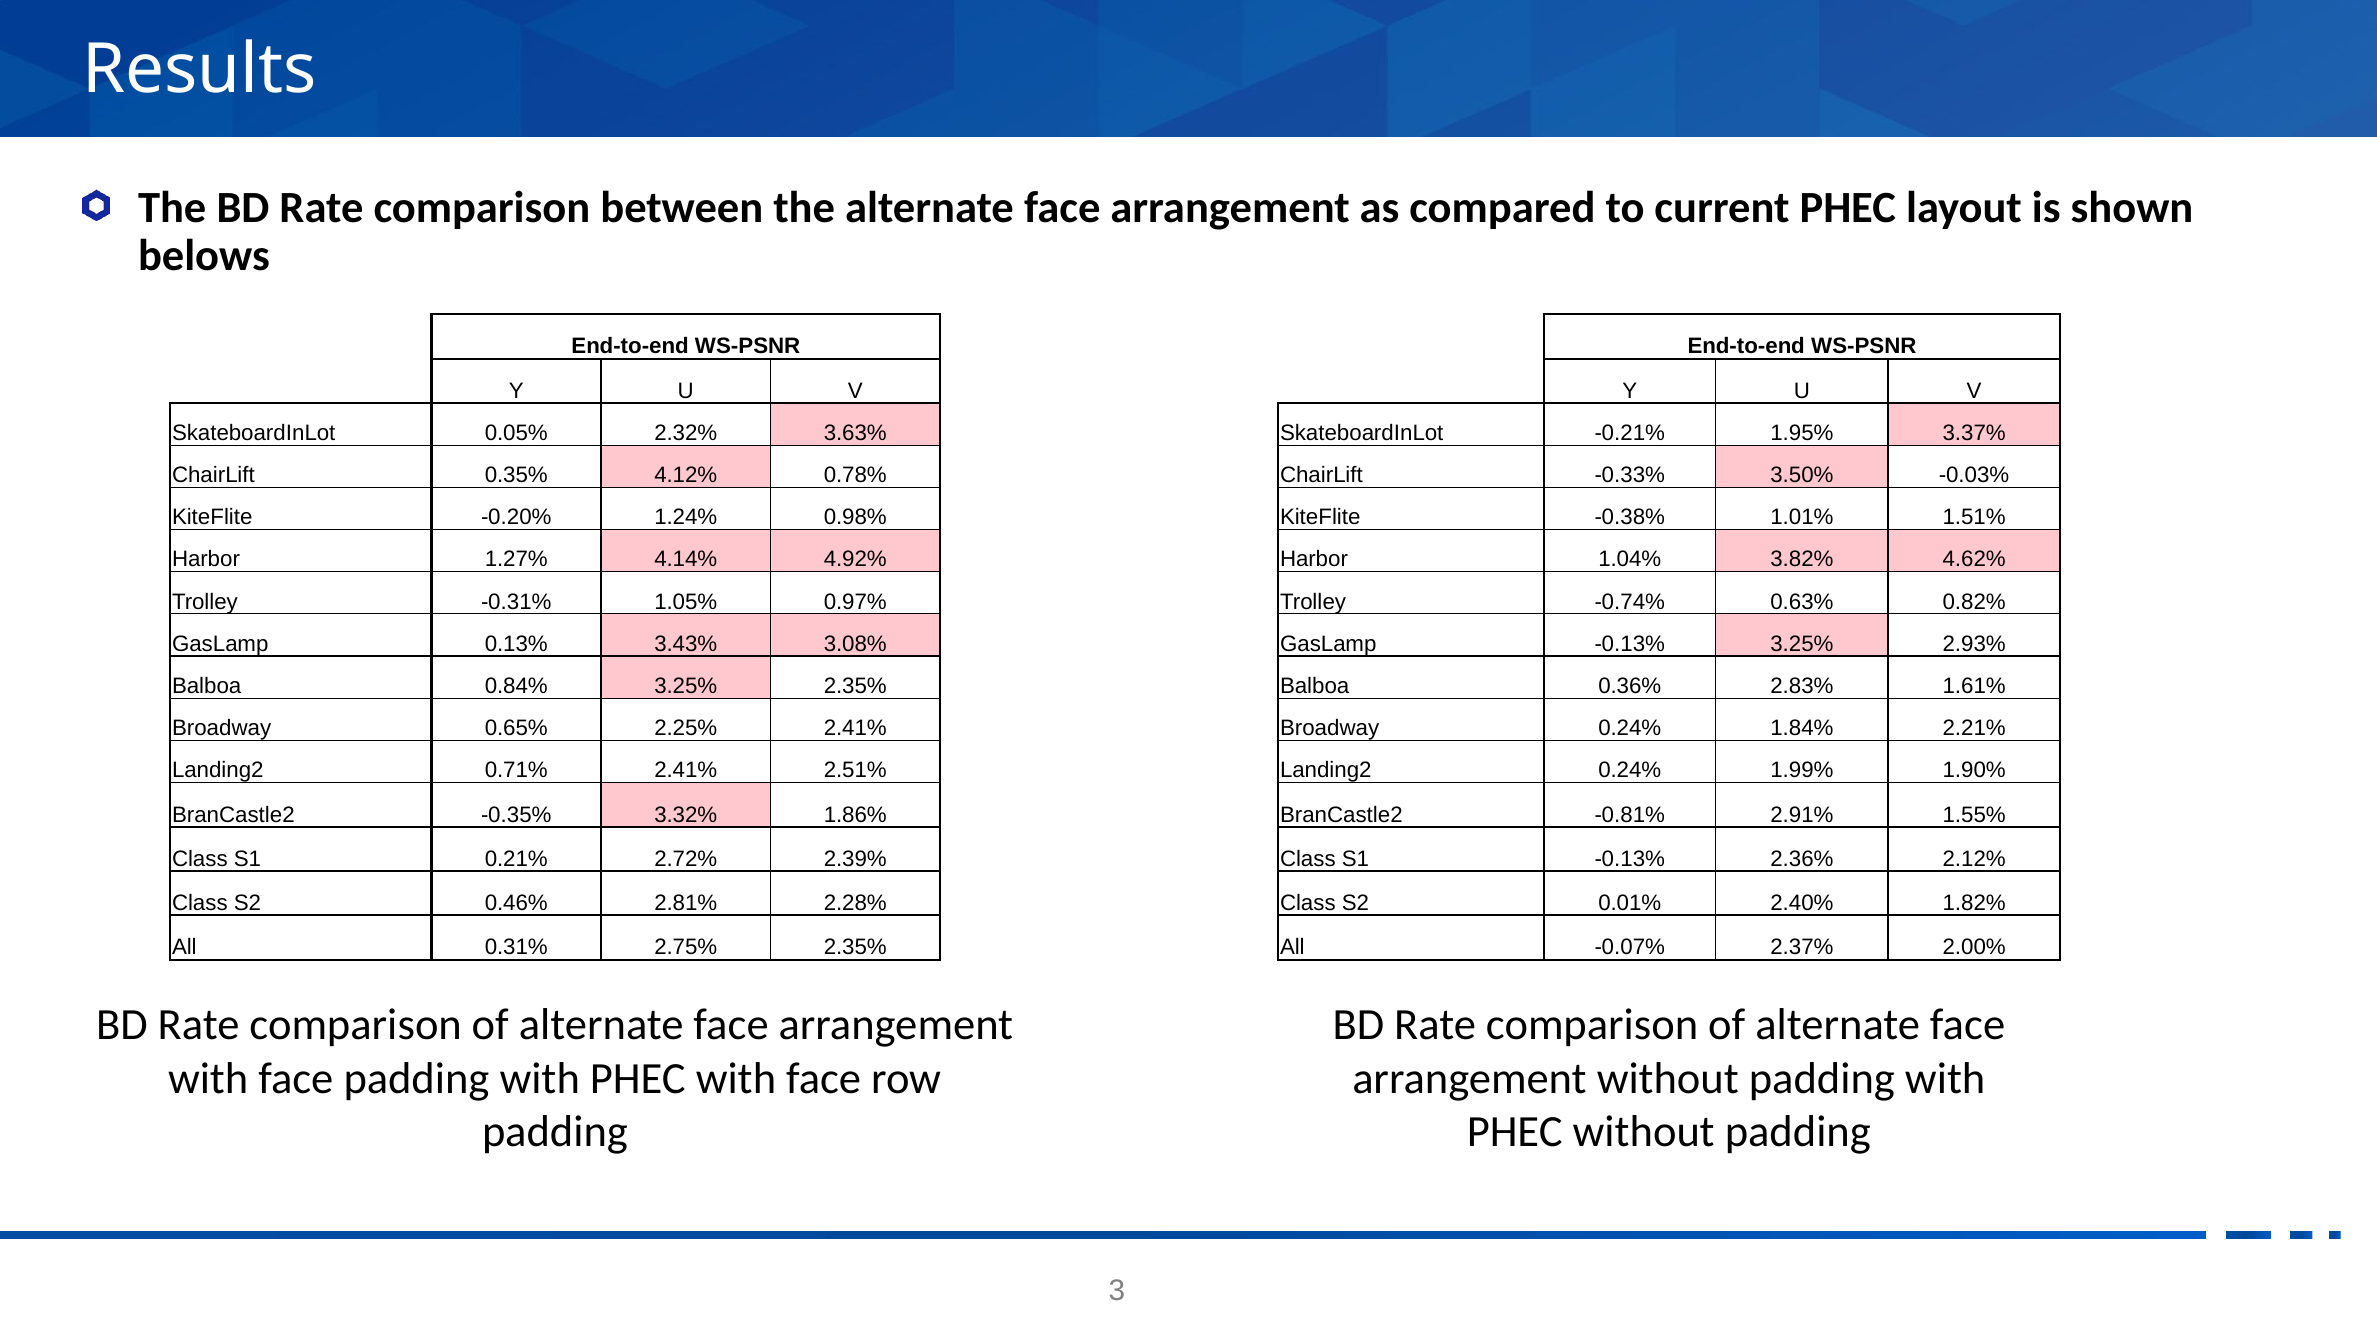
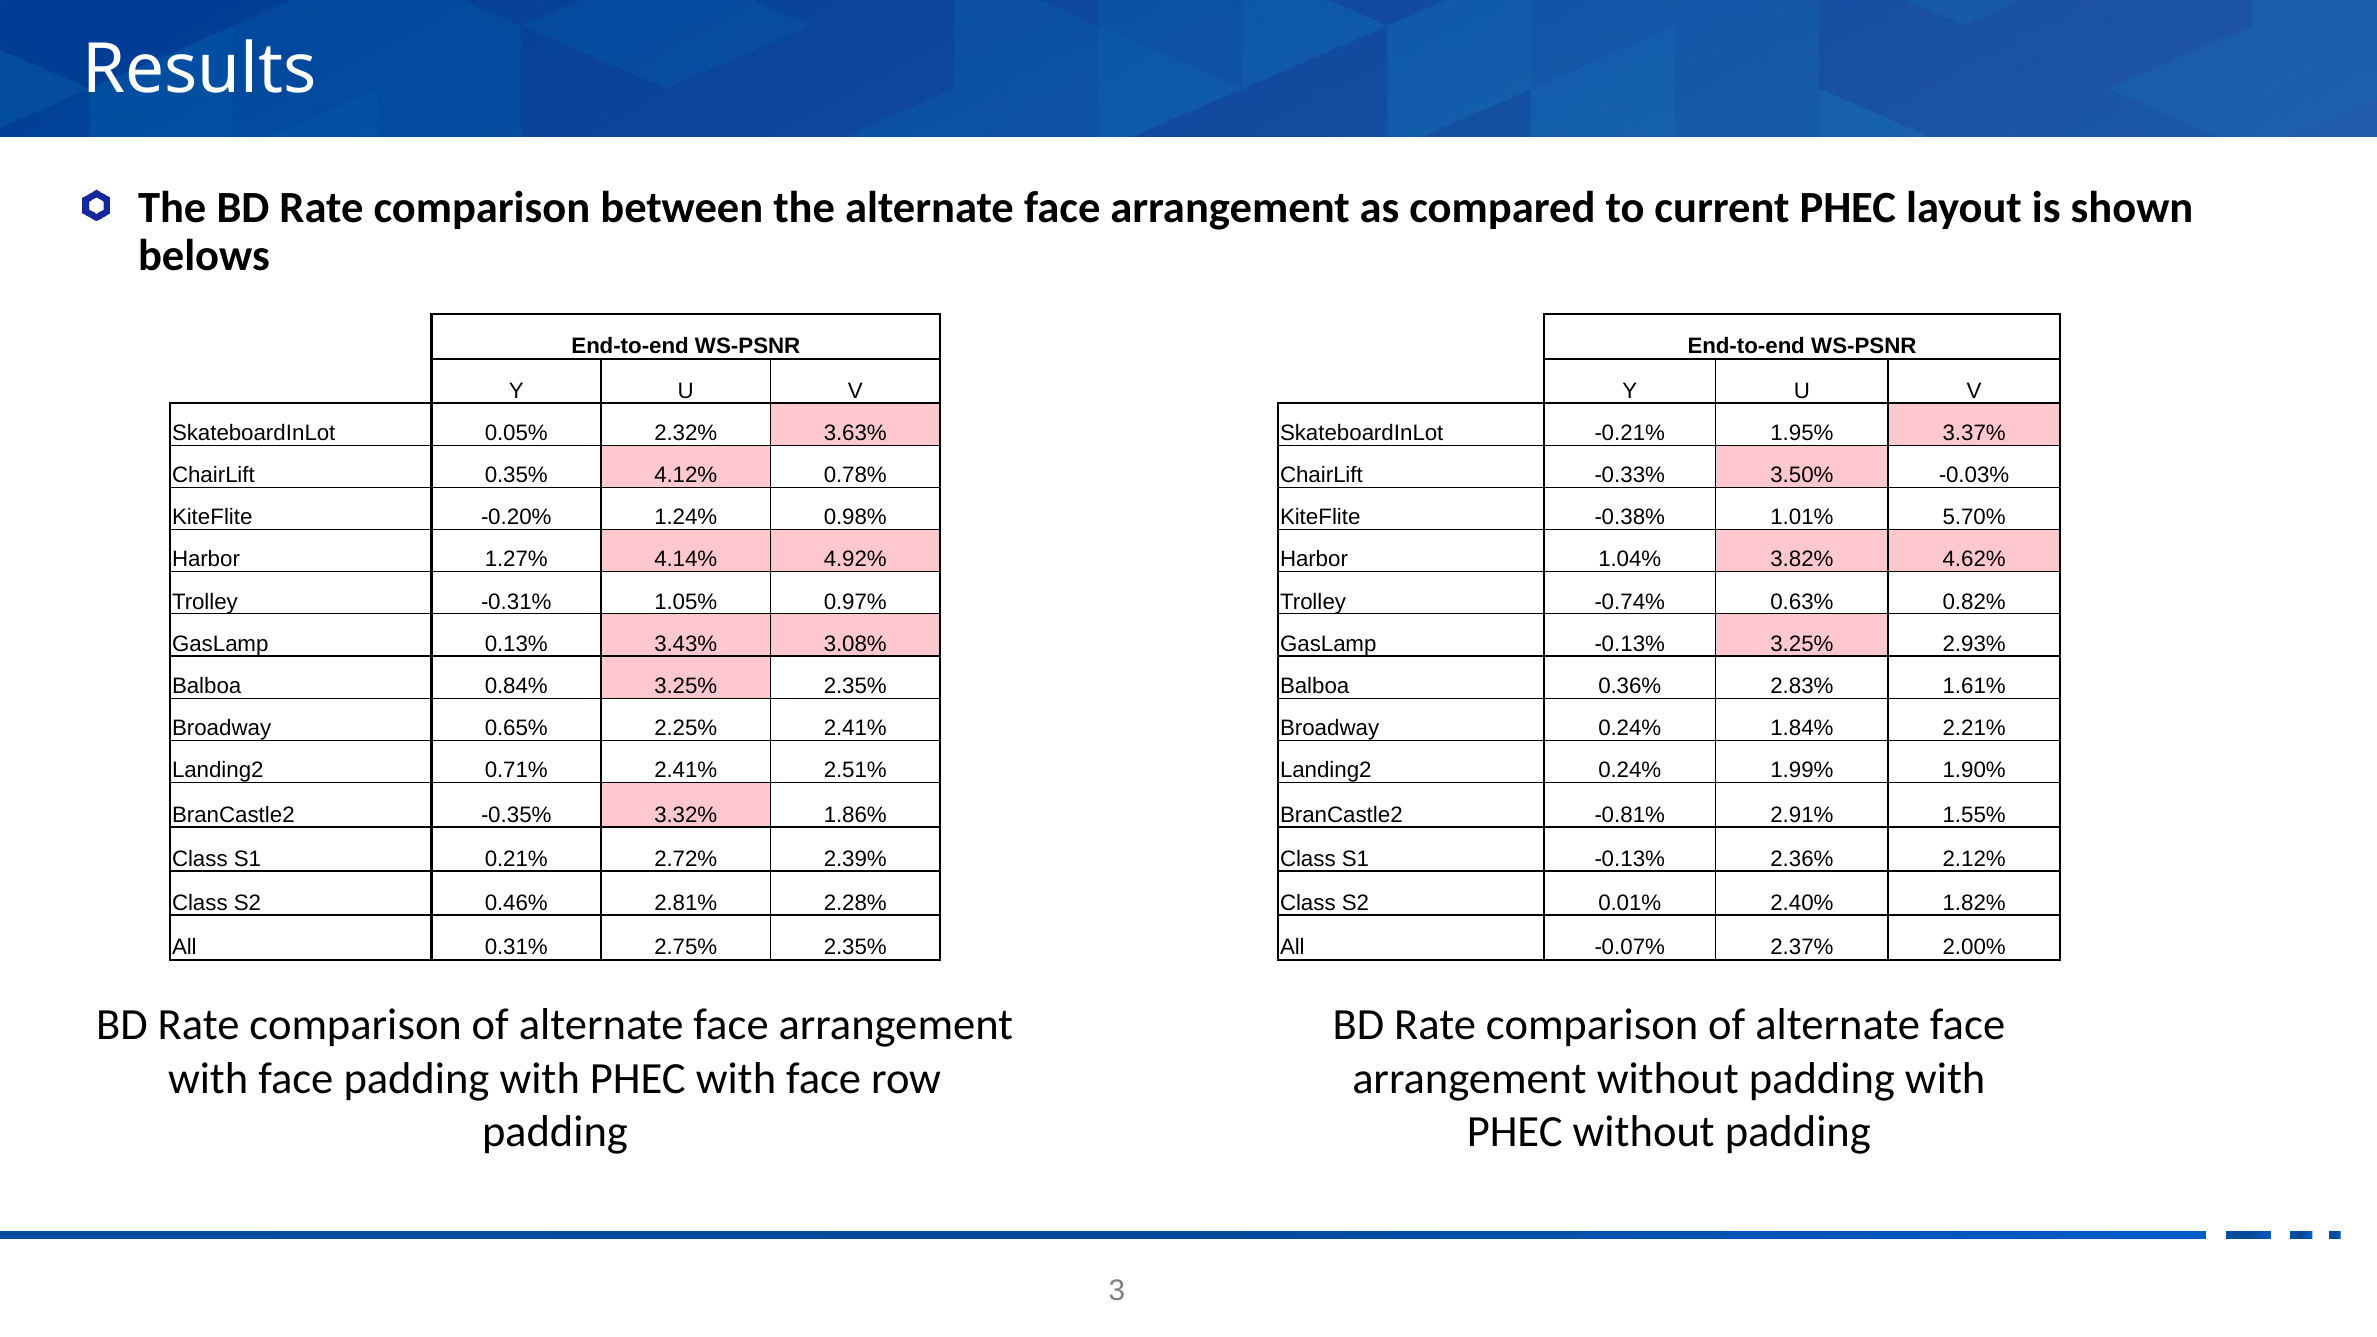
1.51%: 1.51% -> 5.70% (1974, 517)
